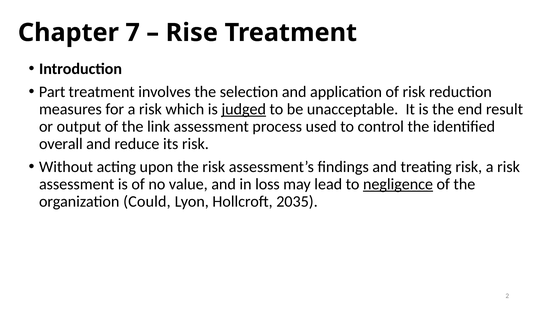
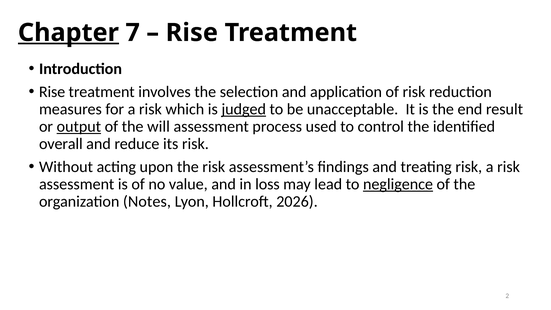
Chapter underline: none -> present (68, 33)
Part: Part -> Rise (52, 92)
output underline: none -> present (79, 126)
link: link -> will (158, 126)
Could: Could -> Notes (147, 201)
2035: 2035 -> 2026 (297, 201)
